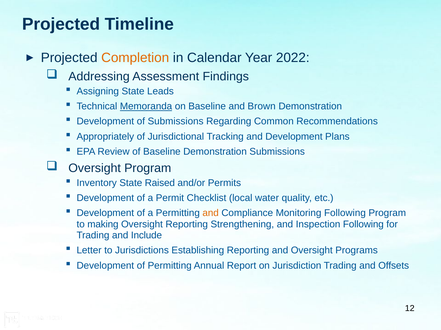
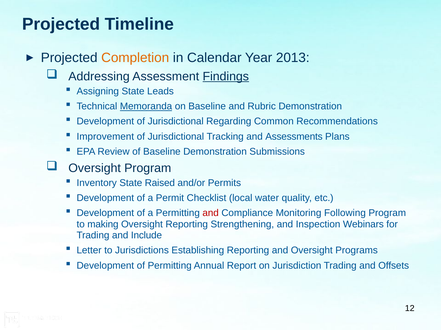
2022: 2022 -> 2013 (293, 58)
Findings underline: none -> present (226, 77)
Brown: Brown -> Rubric (262, 107)
Development of Submissions: Submissions -> Jurisdictional (176, 122)
Appropriately: Appropriately -> Improvement (105, 137)
and Development: Development -> Assessments (294, 137)
and colour: orange -> red (211, 214)
Inspection Following: Following -> Webinars (363, 225)
